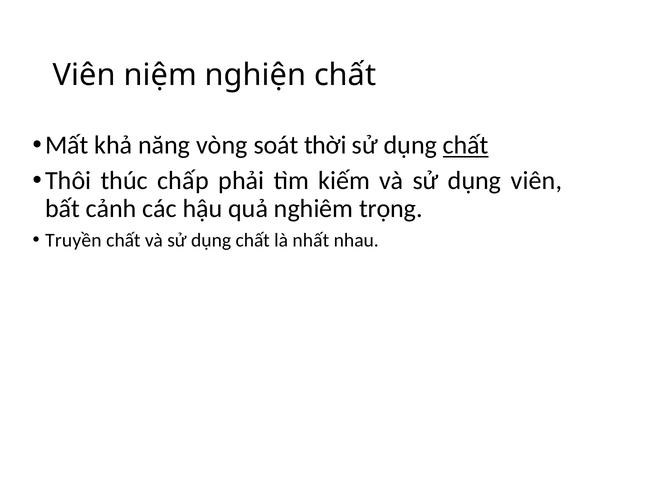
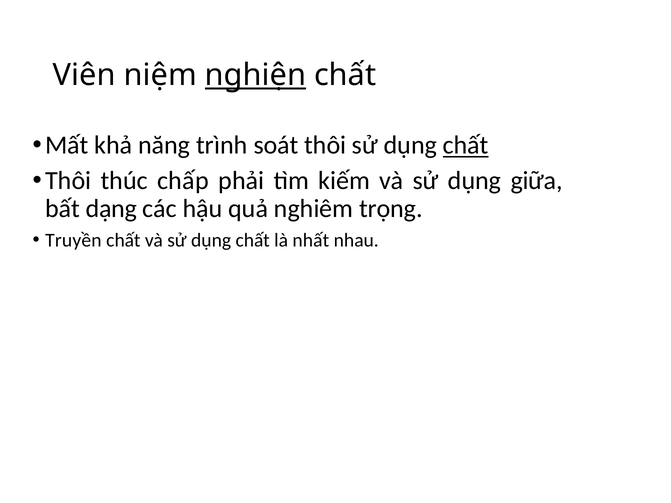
nghiện underline: none -> present (256, 75)
vòng: vòng -> trình (222, 145)
soát thời: thời -> thôi (325, 145)
dụng viên: viên -> giữa (537, 181)
cảnh: cảnh -> dạng (111, 209)
